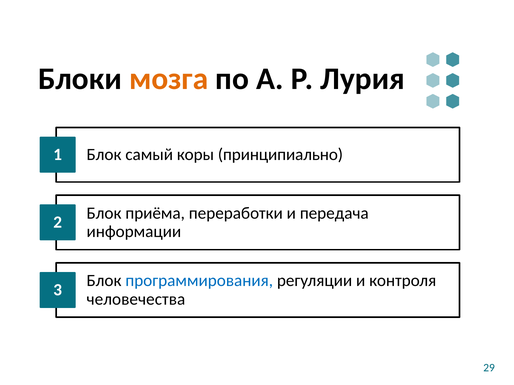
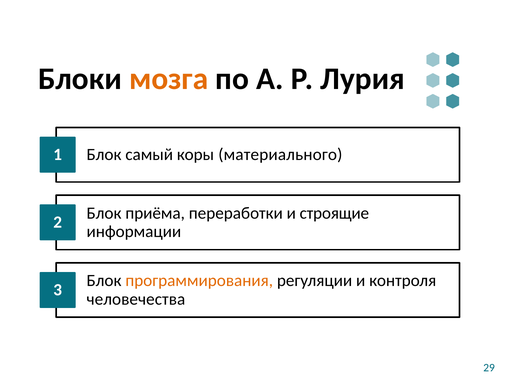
принципиально: принципиально -> материального (280, 155)
передача: передача -> строящие (334, 213)
программирования colour: blue -> orange (199, 281)
